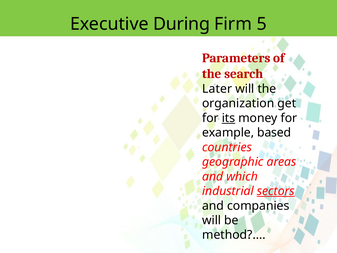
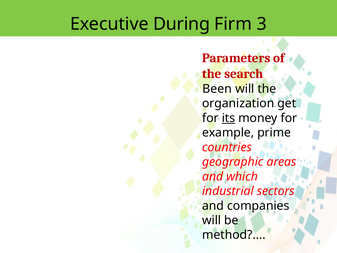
5: 5 -> 3 (262, 24)
Later: Later -> Been (217, 89)
based: based -> prime (274, 133)
sectors underline: present -> none (276, 191)
